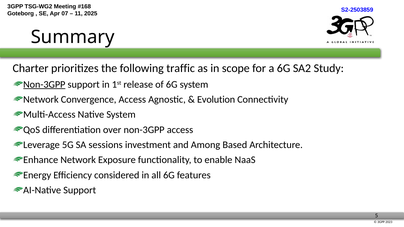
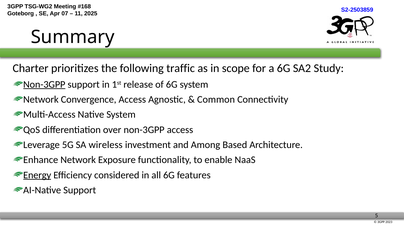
Evolution: Evolution -> Common (216, 100)
sessions: sessions -> wireless (106, 145)
Energy underline: none -> present (37, 175)
